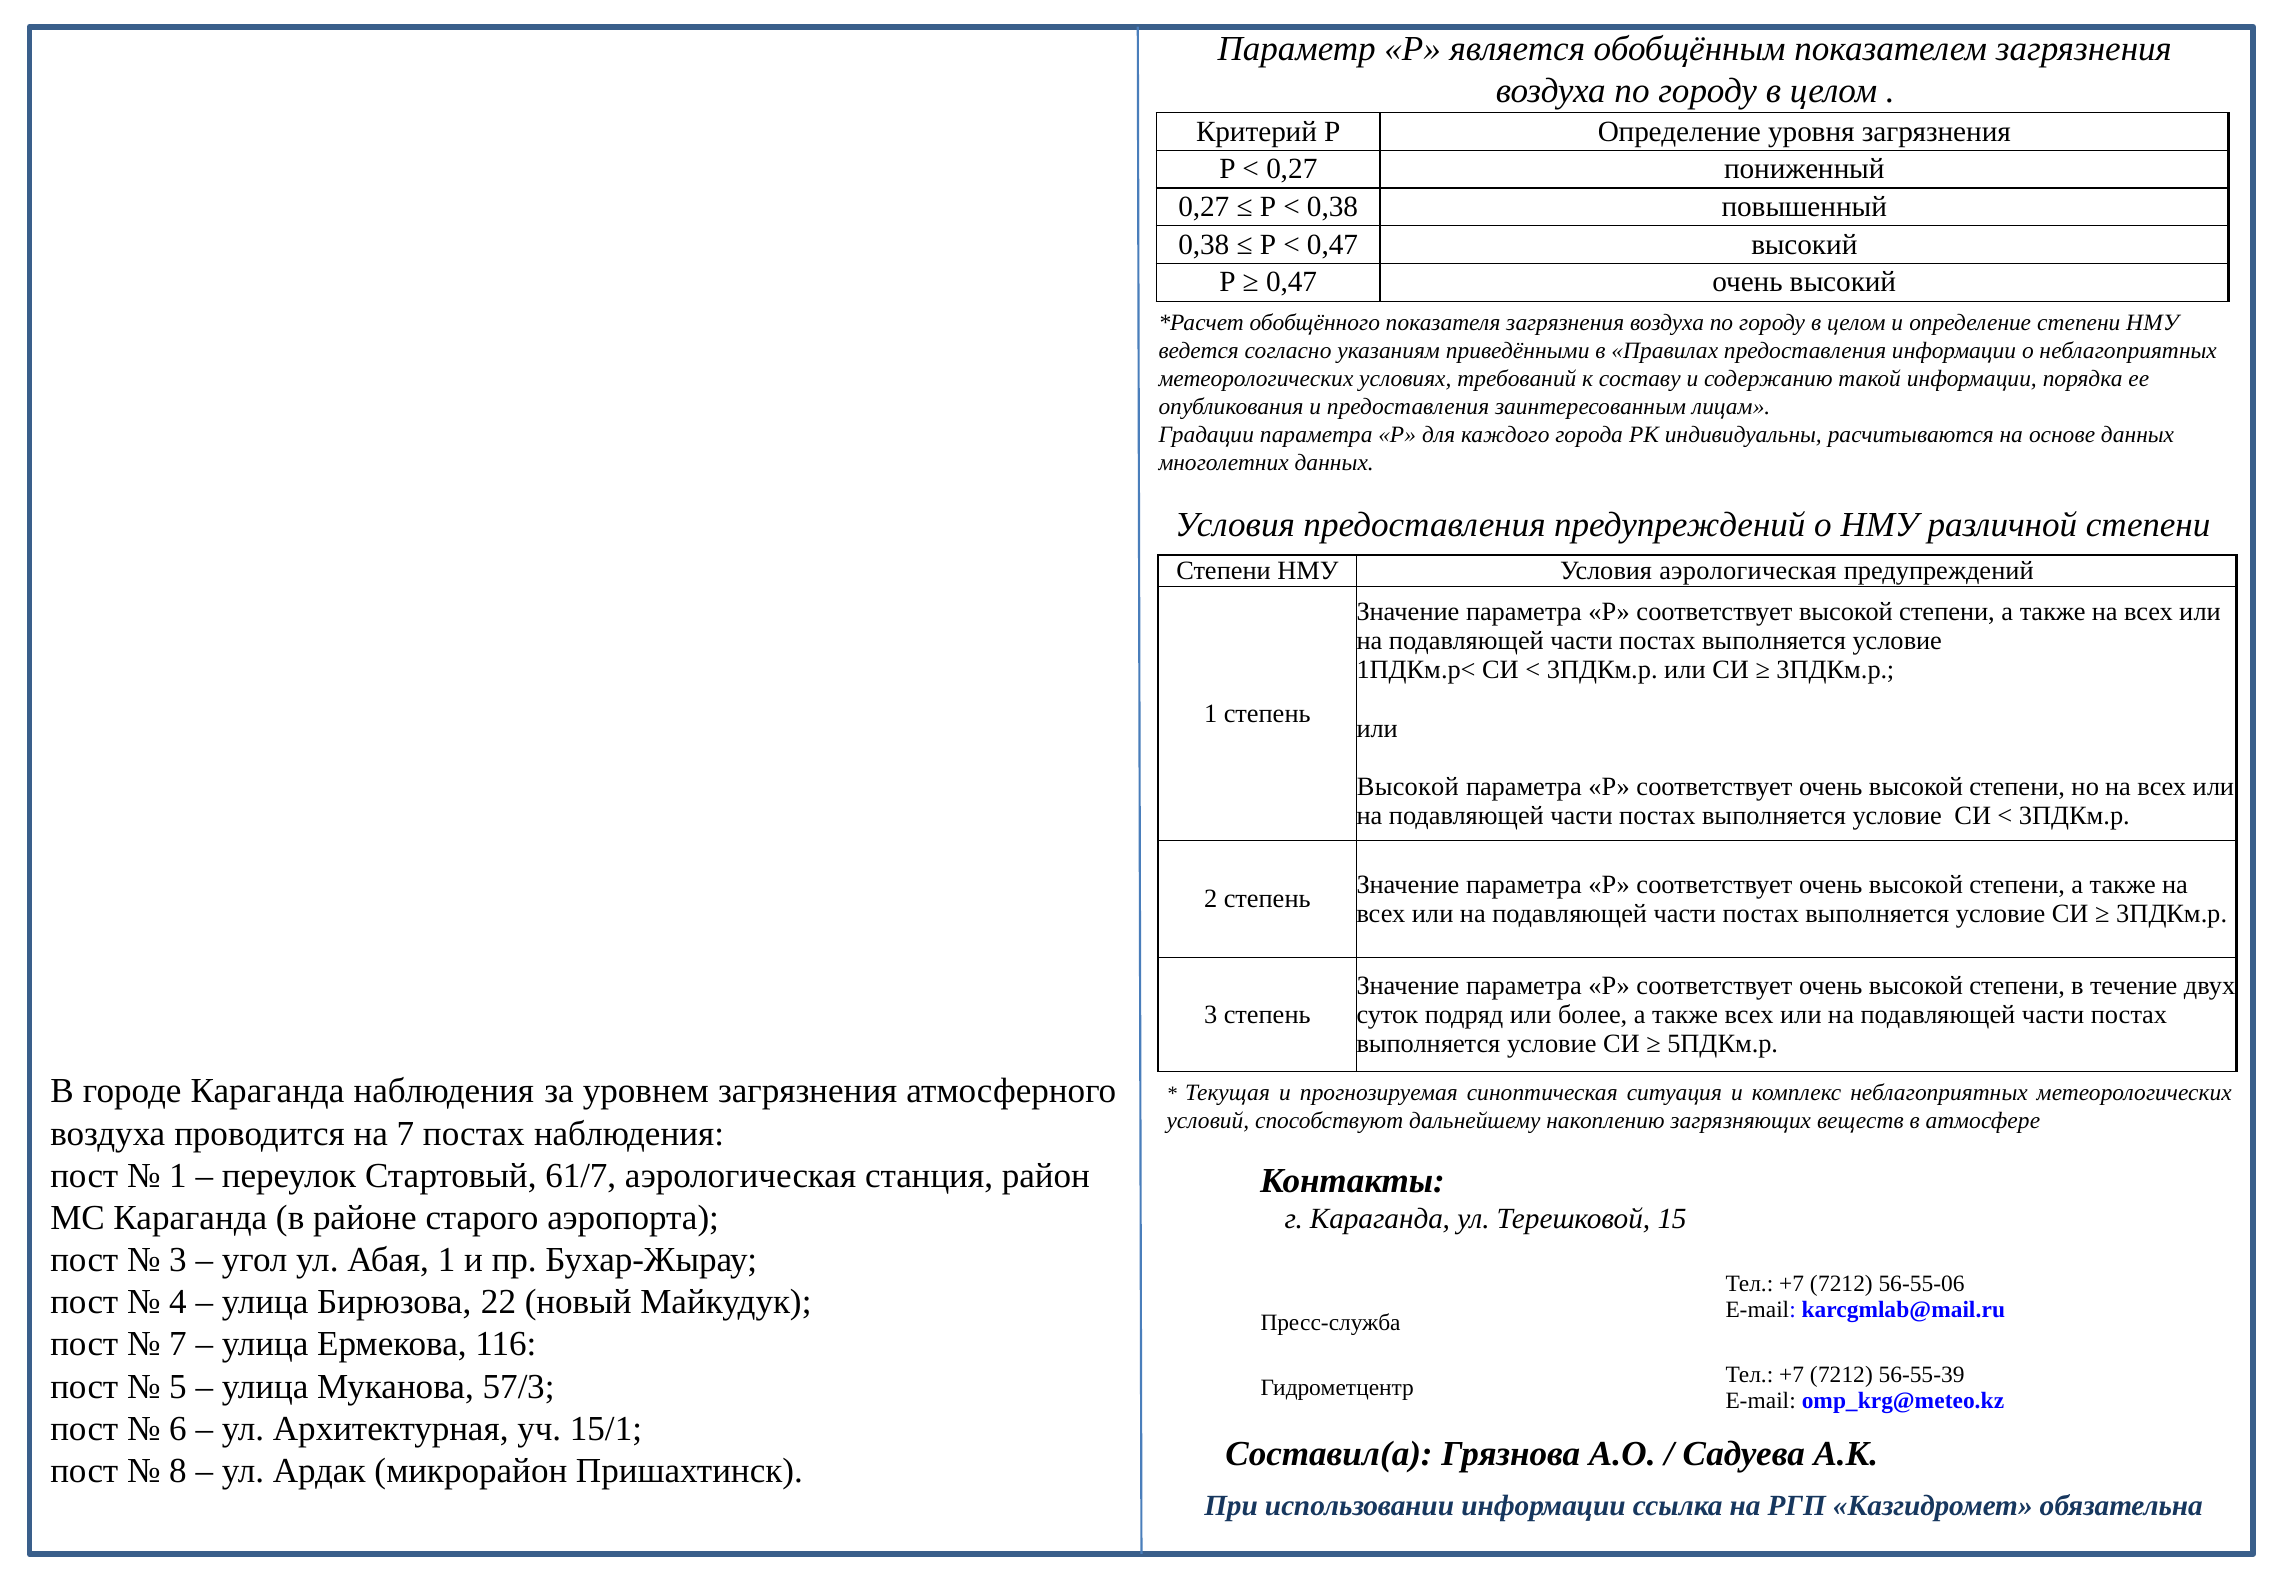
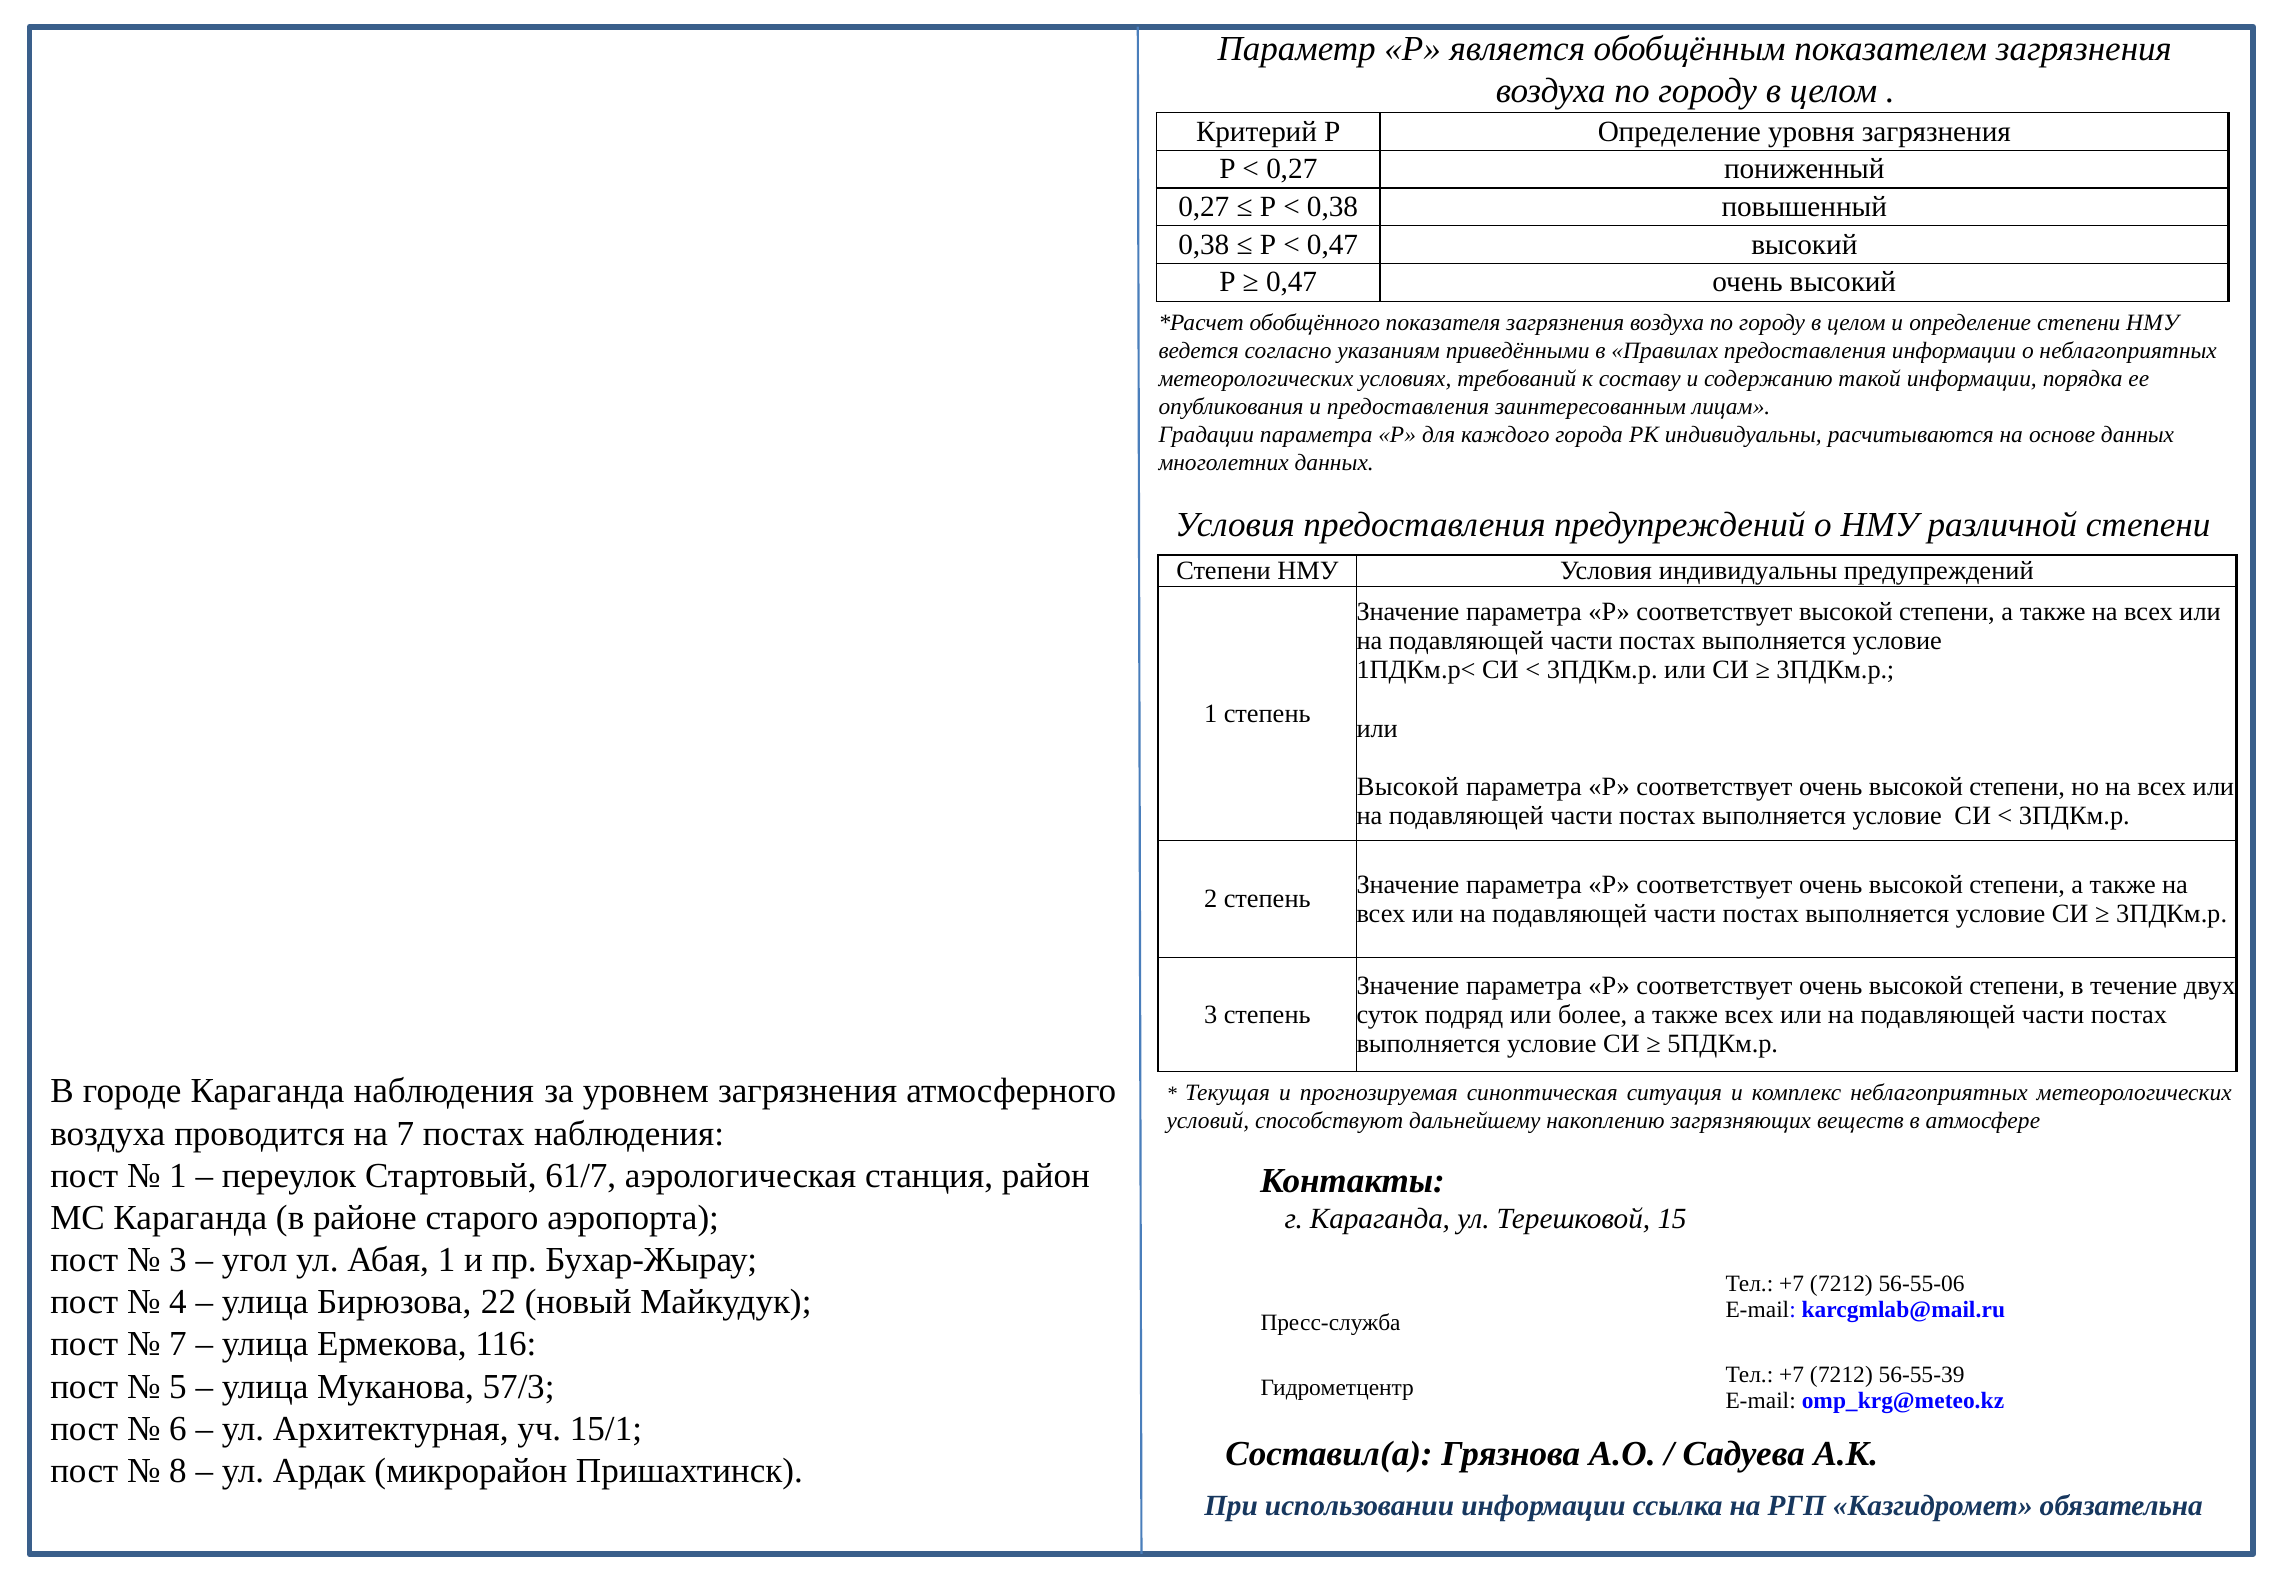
Условия аэрологическая: аэрологическая -> индивидуальны (1748, 571)
